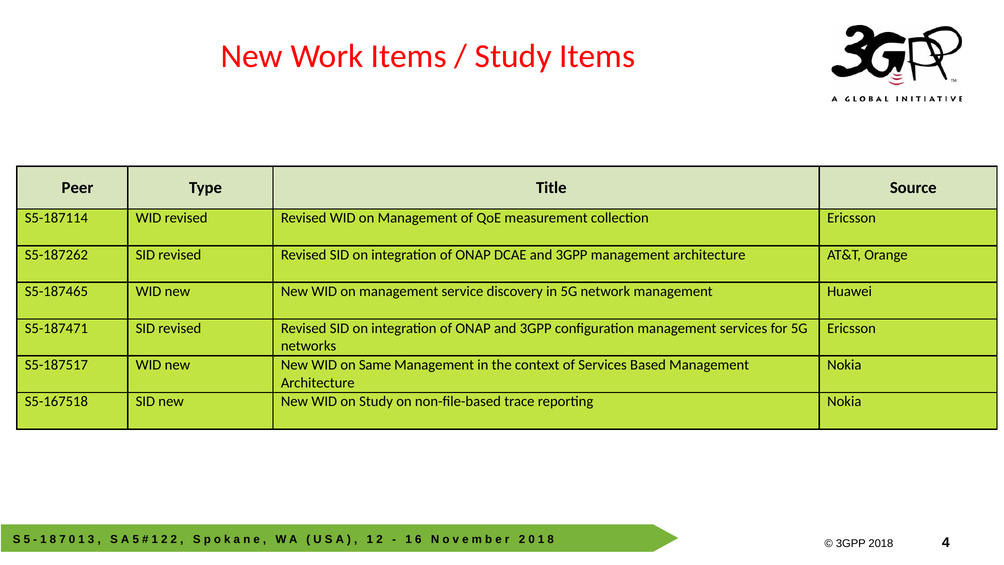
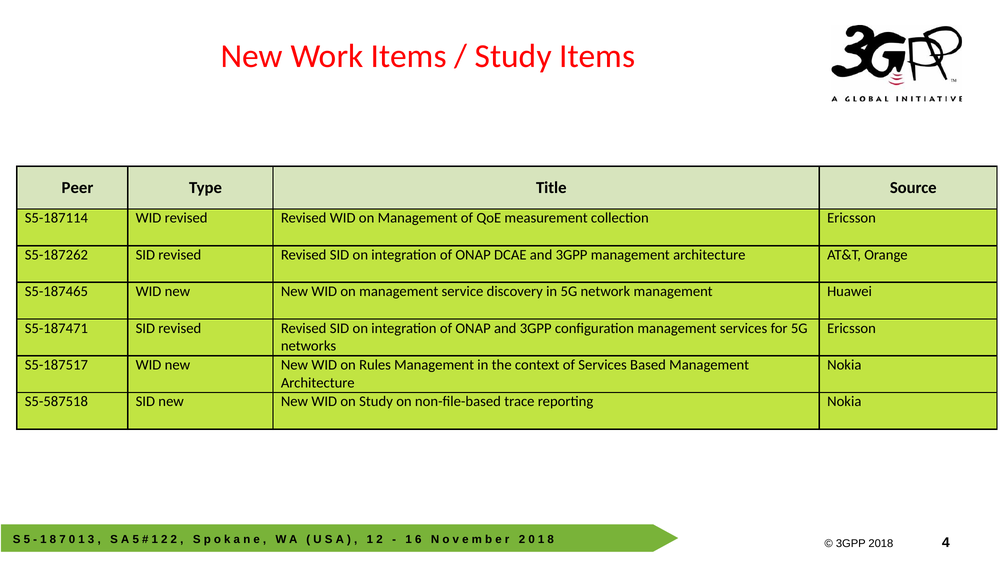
Same: Same -> Rules (375, 365)
S5-167518: S5-167518 -> S5-587518 (56, 401)
